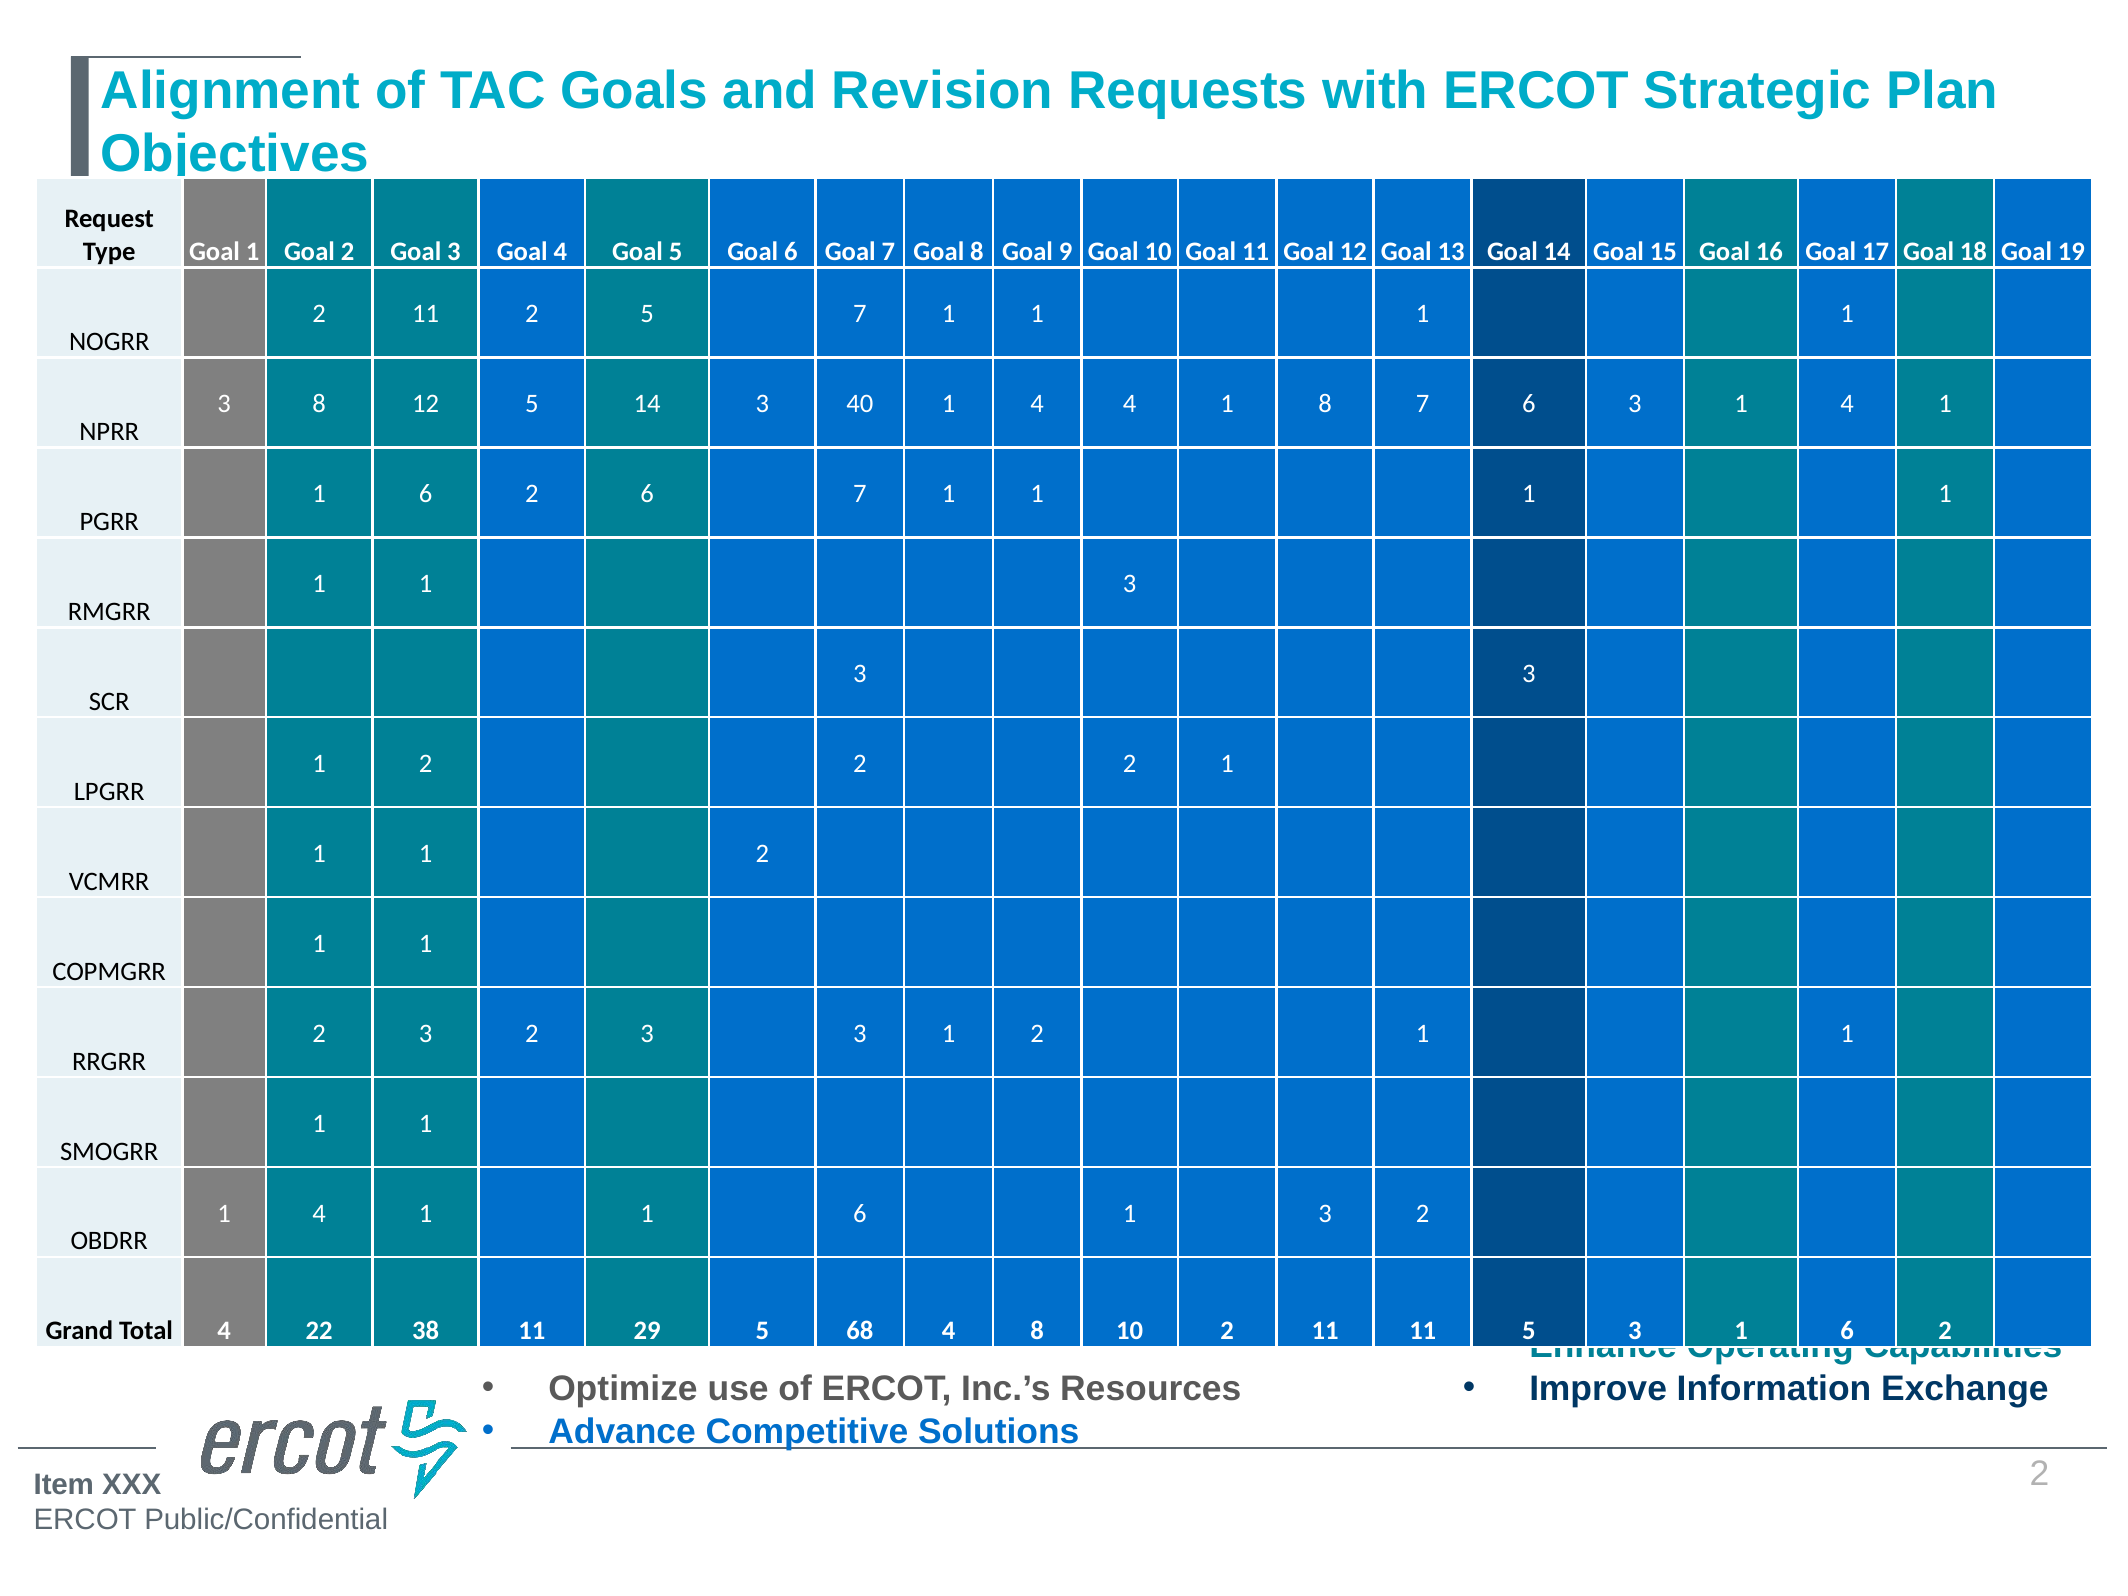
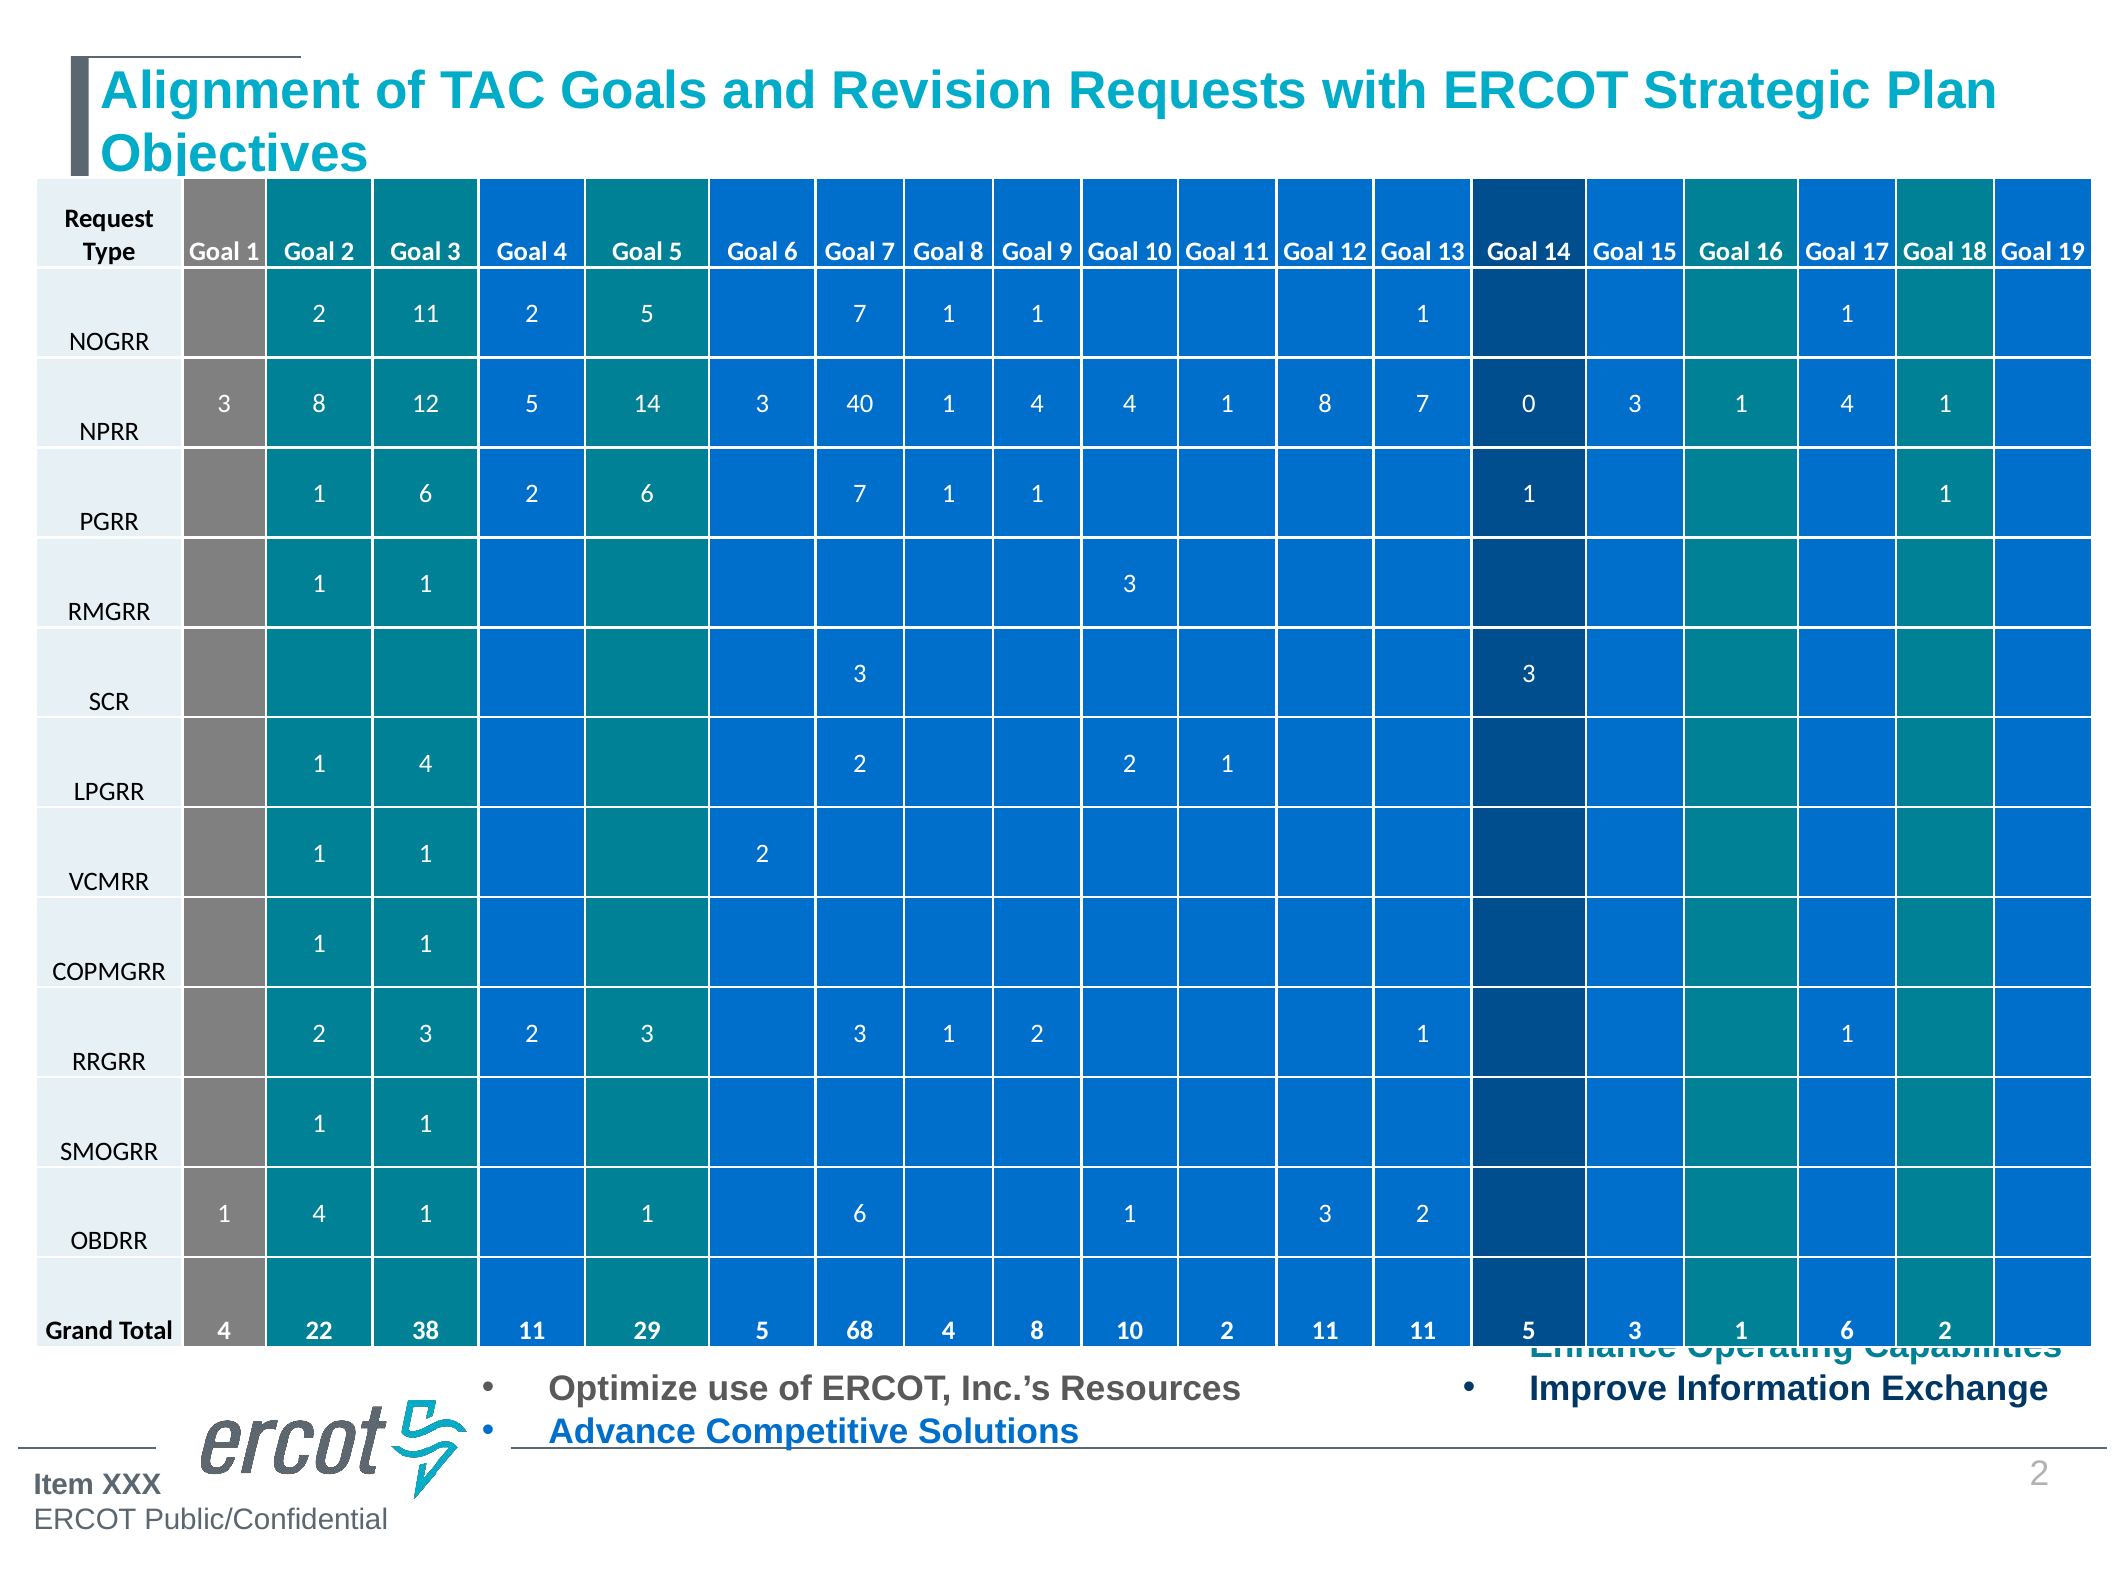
7 6: 6 -> 0 (1529, 404)
2: 2 -> 4 (426, 764)
